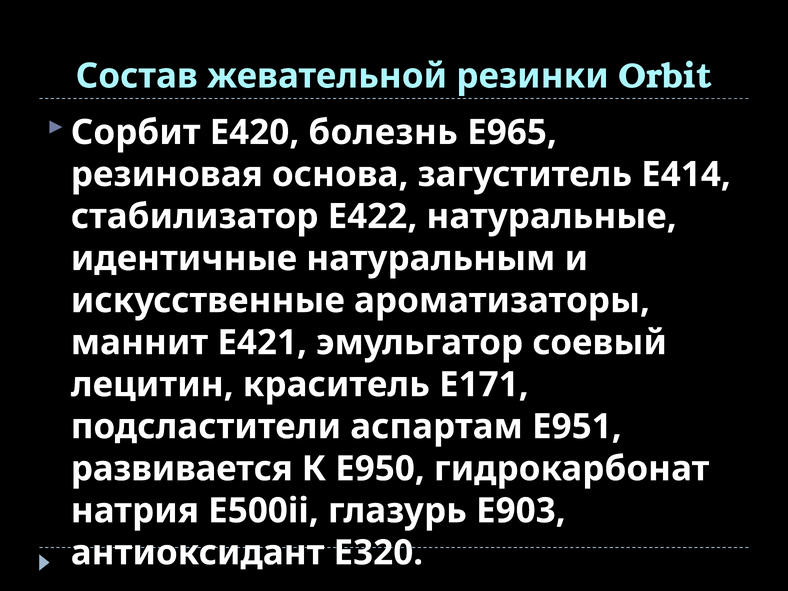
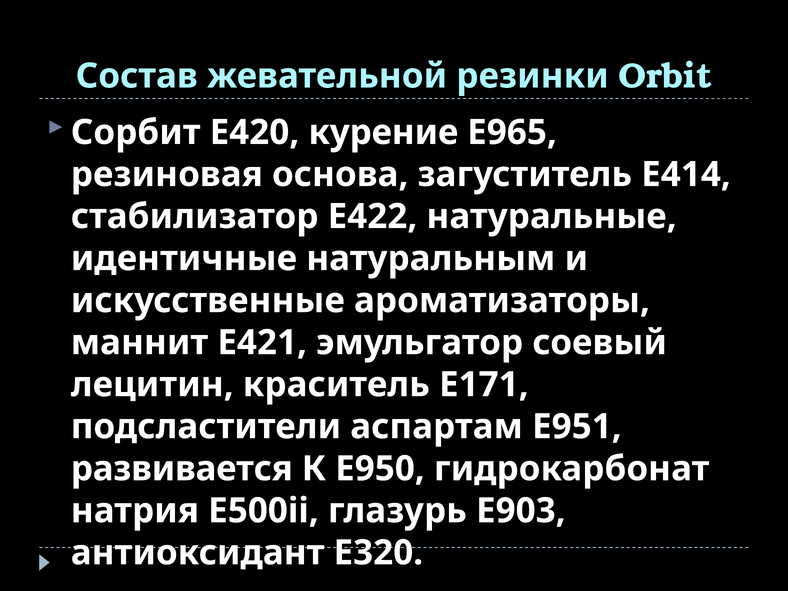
болезнь: болезнь -> курение (383, 132)
